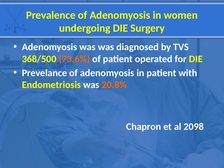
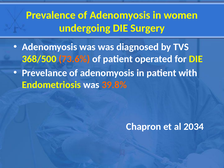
20.8%: 20.8% -> 39.8% (114, 85)
2098: 2098 -> 2034 (194, 127)
